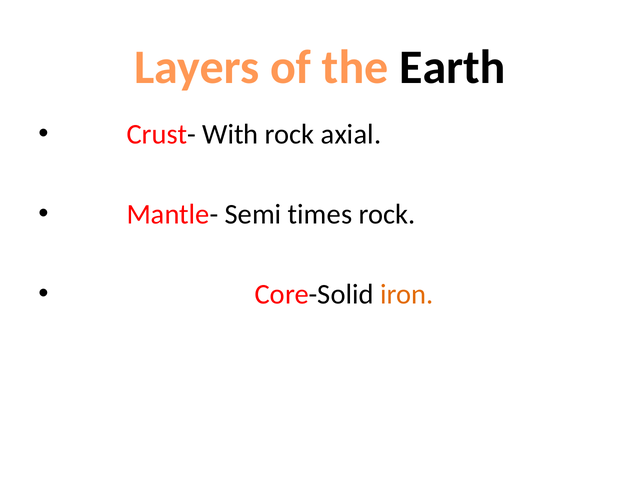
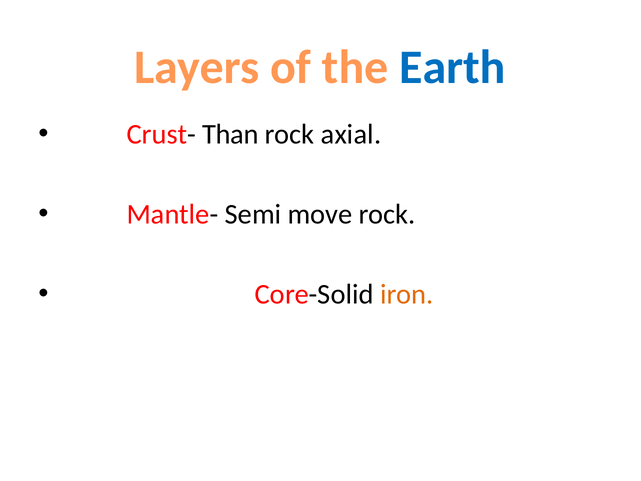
Earth colour: black -> blue (453, 67)
With: With -> Than (230, 134)
times: times -> move (320, 214)
